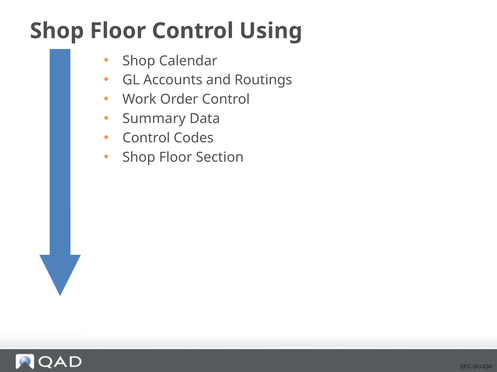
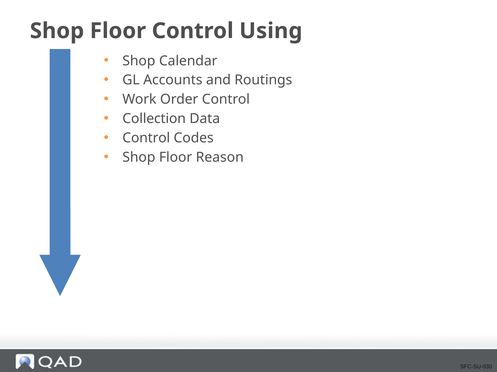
Summary: Summary -> Collection (154, 119)
Section: Section -> Reason (220, 158)
